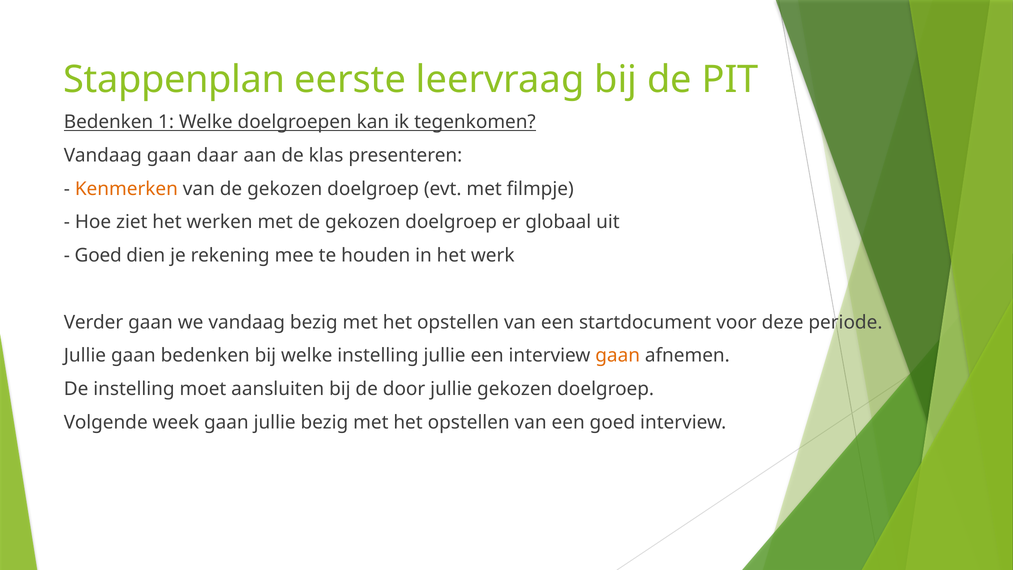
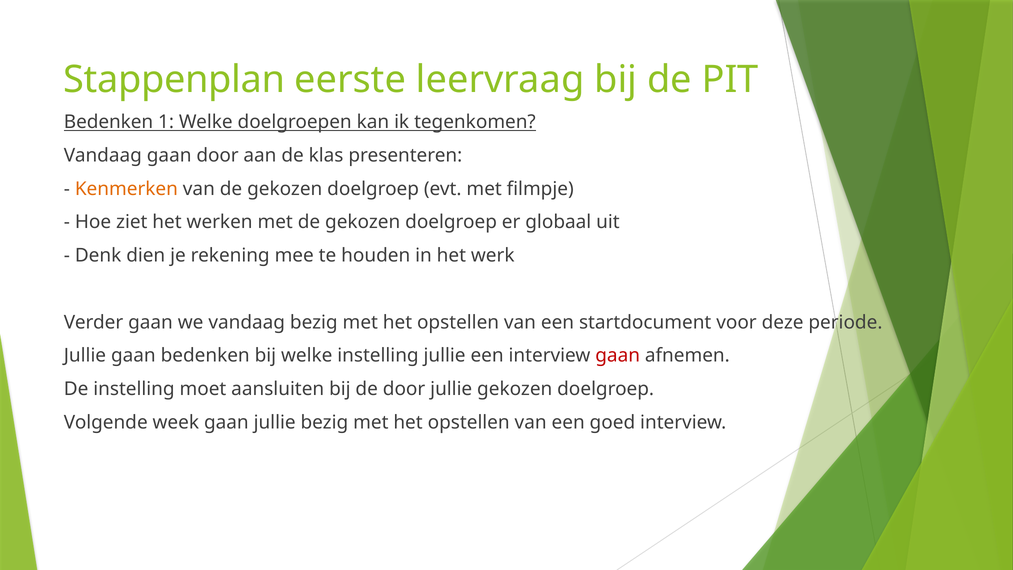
gaan daar: daar -> door (218, 155)
Goed: Goed -> Denk (98, 255)
gaan colour: orange -> red (618, 356)
